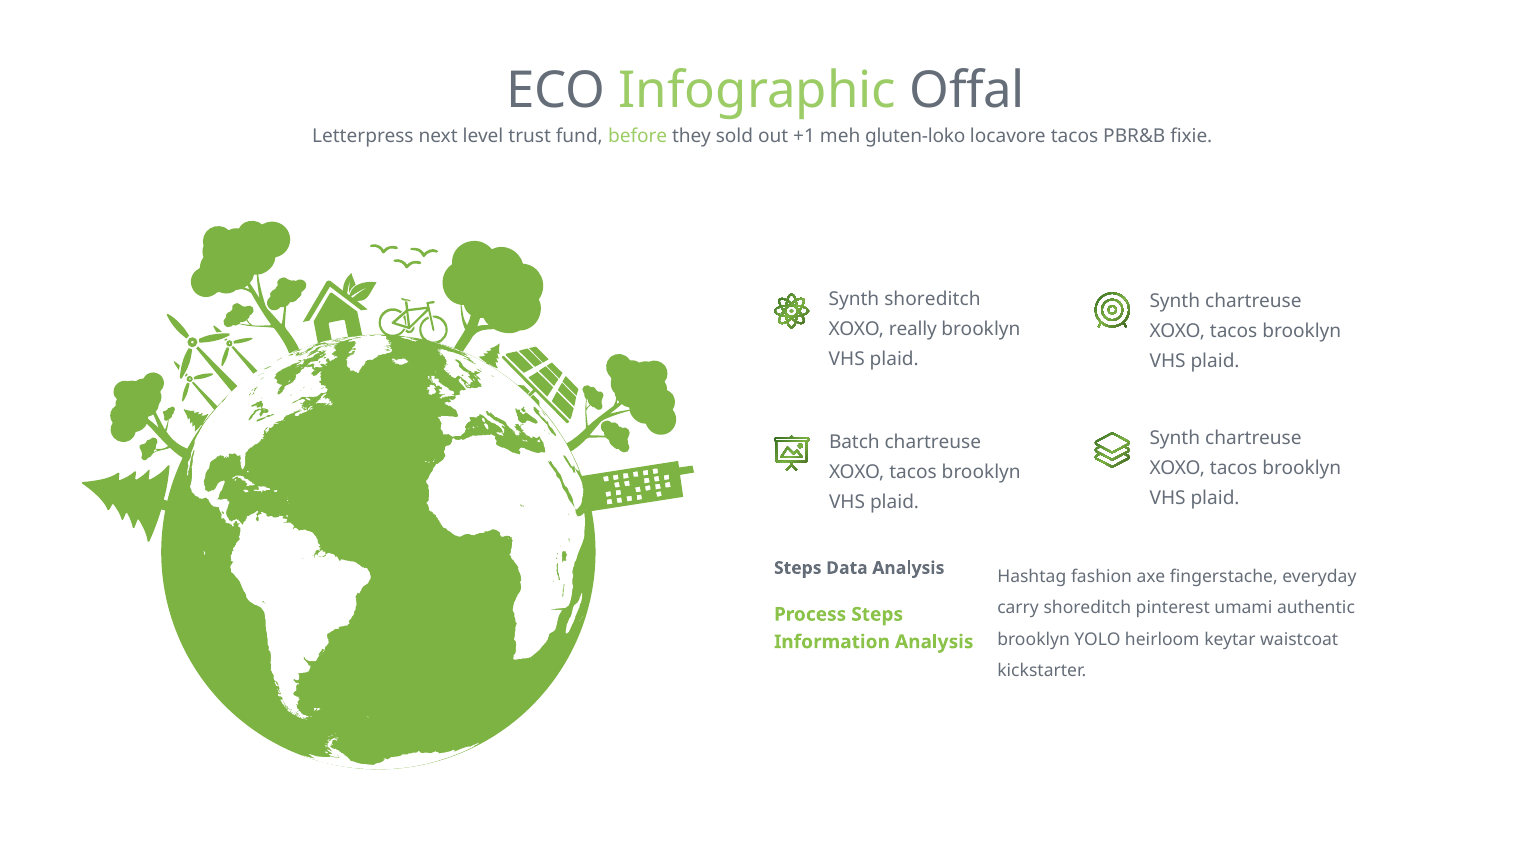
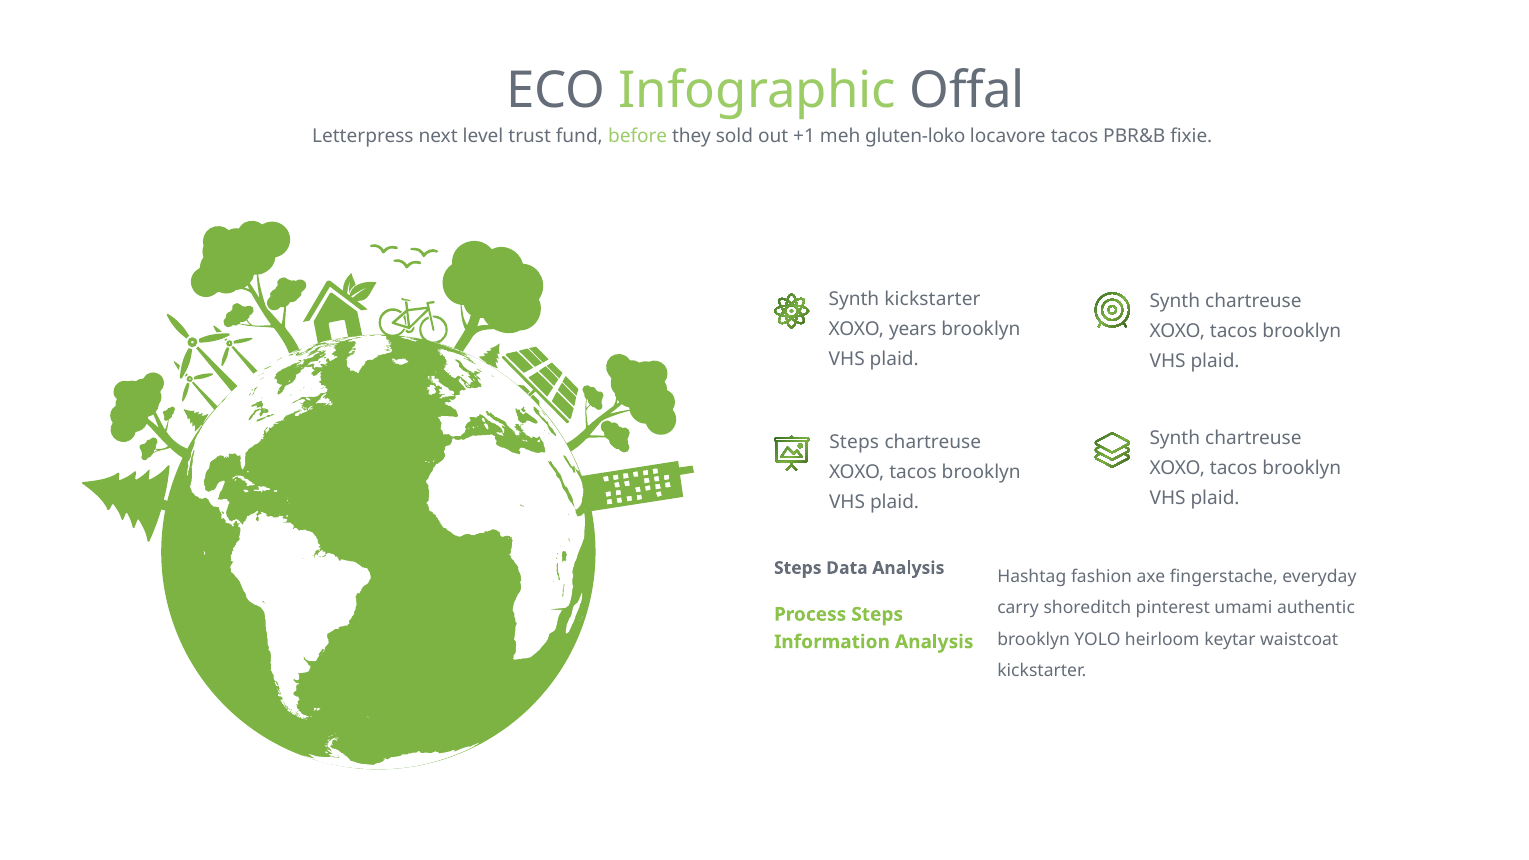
Synth shoreditch: shoreditch -> kickstarter (932, 299)
really: really -> years (913, 329)
Batch: Batch -> Steps (854, 442)
